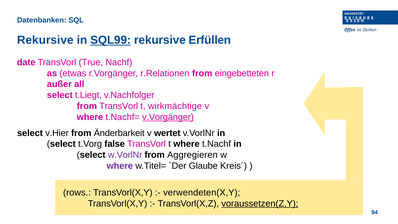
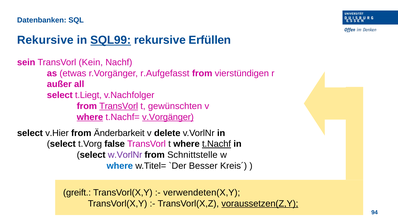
date: date -> sein (26, 62)
True: True -> Kein (91, 62)
r.Relationen: r.Relationen -> r.Aufgefasst (165, 73)
eingebetteten: eingebetteten -> vierstündigen (242, 73)
TransVorl underline: none -> present (119, 106)
wirkmächtige: wirkmächtige -> gewünschten (175, 106)
where underline: none -> present (90, 117)
wertet: wertet -> delete (167, 133)
t.Nachf underline: none -> present (217, 144)
Aggregieren: Aggregieren -> Schnittstelle (192, 155)
where colour: purple -> blue (120, 166)
Glaube: Glaube -> Besser (203, 166)
rows: rows -> greift (77, 192)
